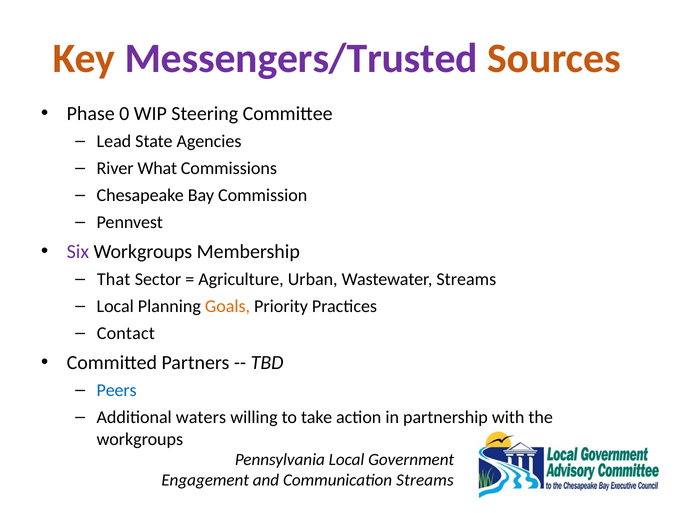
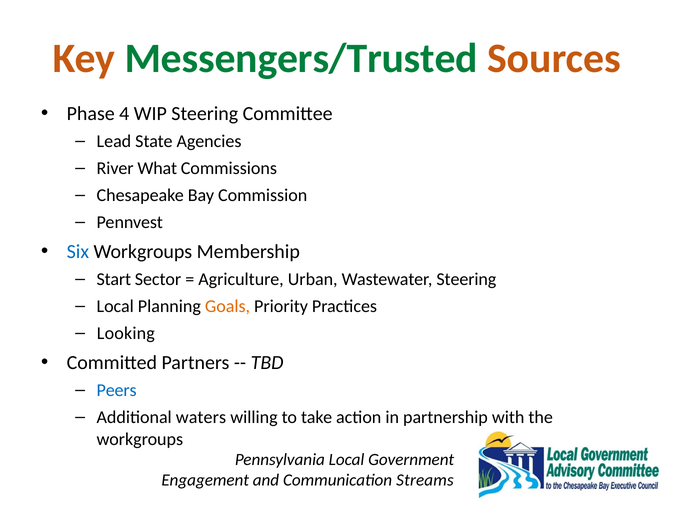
Messengers/Trusted colour: purple -> green (301, 58)
0: 0 -> 4 (124, 114)
Six colour: purple -> blue (78, 251)
That: That -> Start (114, 279)
Wastewater Streams: Streams -> Steering (466, 279)
Contact: Contact -> Looking (126, 333)
